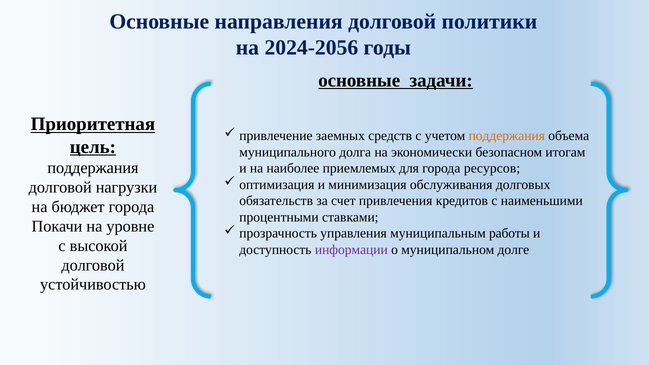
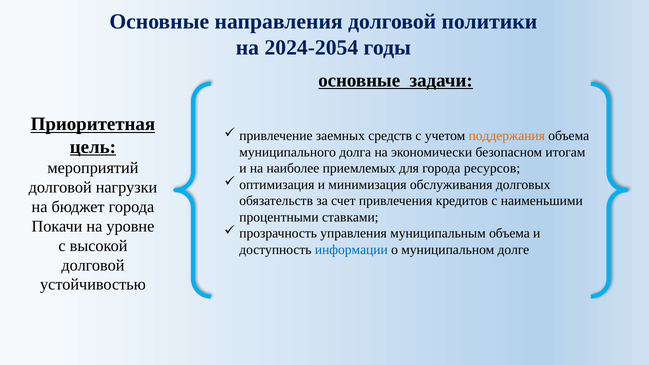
2024-2056: 2024-2056 -> 2024-2054 (311, 48)
поддержания: поддержания -> мероприятий (93, 168)
муниципальным работы: работы -> объема (509, 233)
информации colour: purple -> blue (351, 250)
